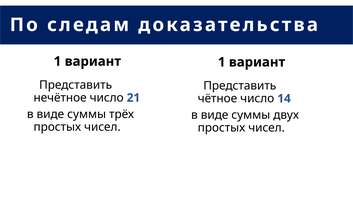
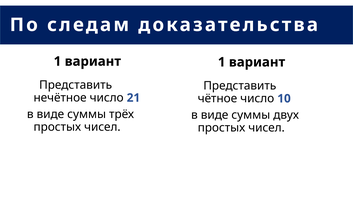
14: 14 -> 10 (284, 98)
